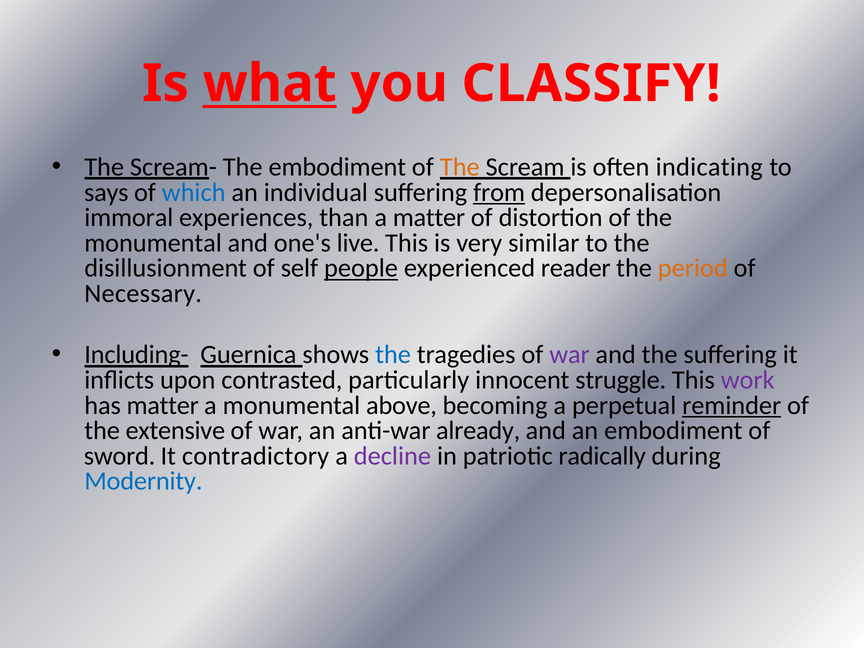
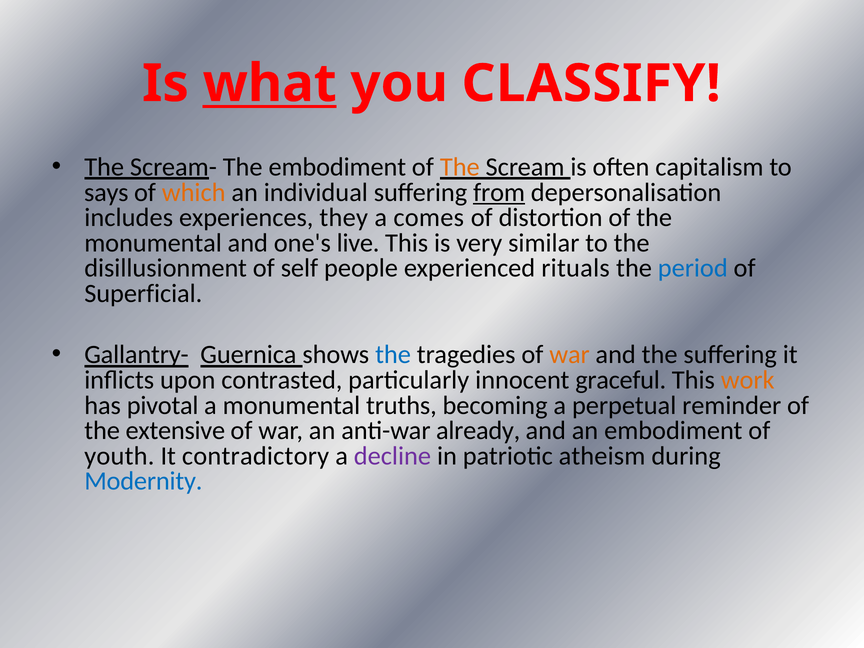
indicating: indicating -> capitalism (709, 167)
which colour: blue -> orange (194, 192)
immoral: immoral -> includes (129, 218)
than: than -> they (344, 218)
a matter: matter -> comes (429, 218)
people underline: present -> none (361, 268)
reader: reader -> rituals (576, 268)
period colour: orange -> blue (693, 268)
Necessary: Necessary -> Superficial (143, 294)
Including-: Including- -> Gallantry- (136, 355)
war colour: purple -> orange (570, 355)
struggle: struggle -> graceful (621, 380)
work colour: purple -> orange (748, 380)
has matter: matter -> pivotal (163, 405)
above: above -> truths (401, 405)
reminder underline: present -> none (732, 405)
sword: sword -> youth (119, 456)
radically: radically -> atheism (602, 456)
